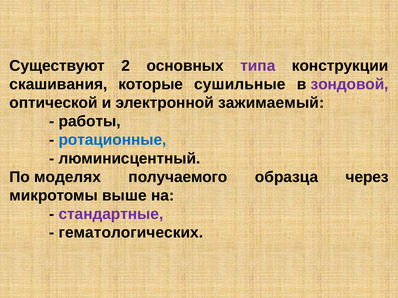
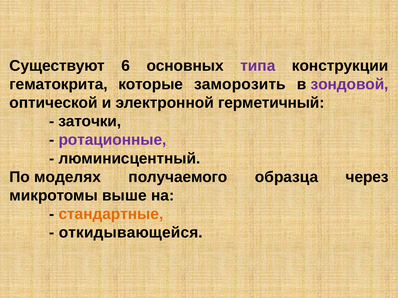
2: 2 -> 6 (126, 66)
скашивания: скашивания -> гематокрита (59, 84)
сушильные: сушильные -> заморозить (240, 84)
зажимаемый: зажимаемый -> герметичный (271, 103)
работы: работы -> заточки (90, 122)
ротационные colour: blue -> purple (113, 140)
стандартные colour: purple -> orange (111, 214)
гематологических: гематологических -> откидывающейся (131, 233)
